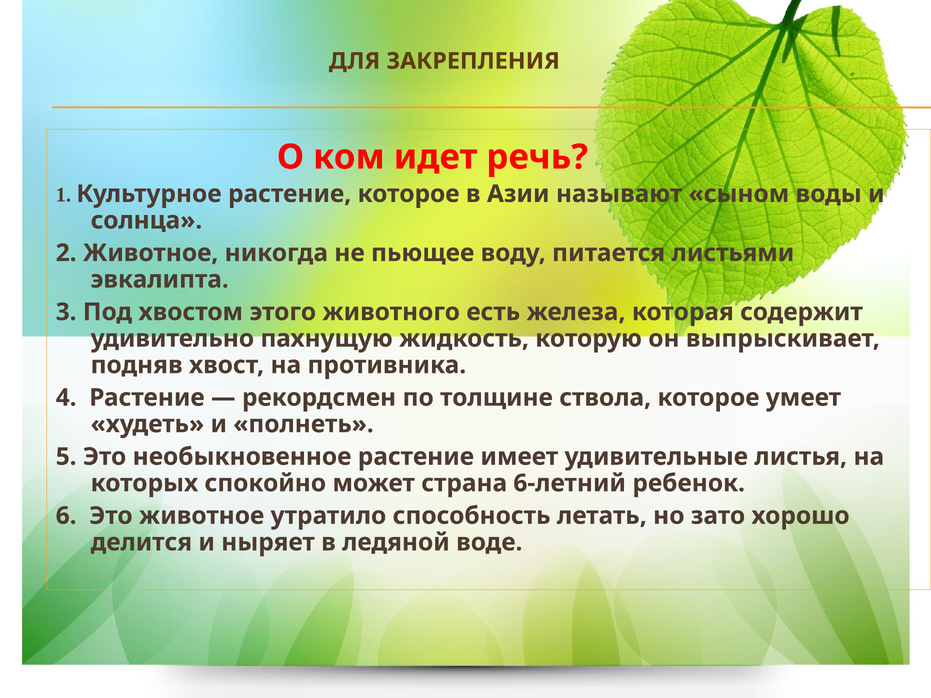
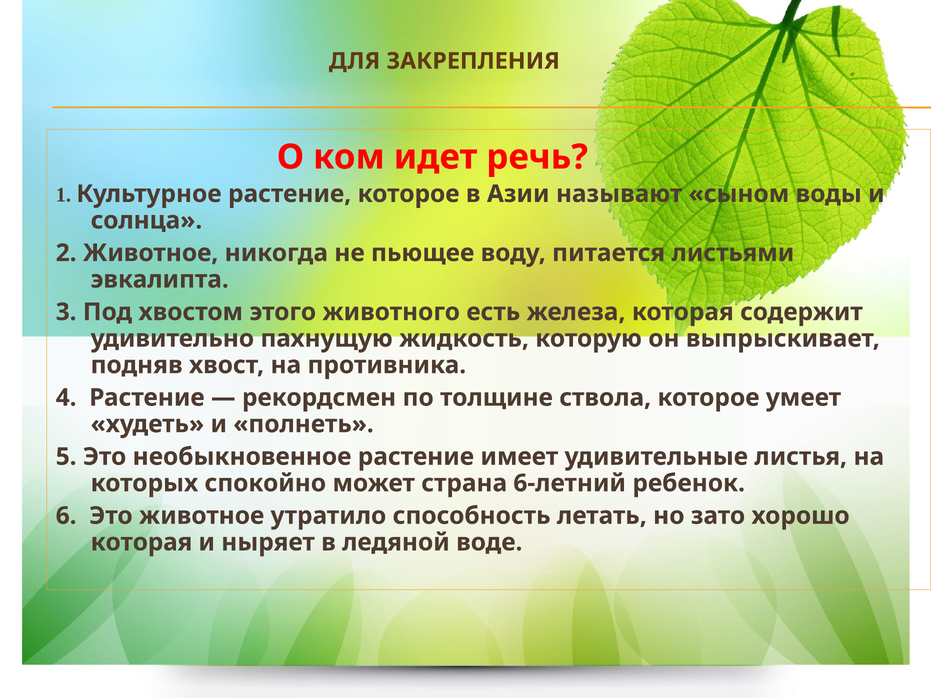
делится: делится -> которая (141, 542)
